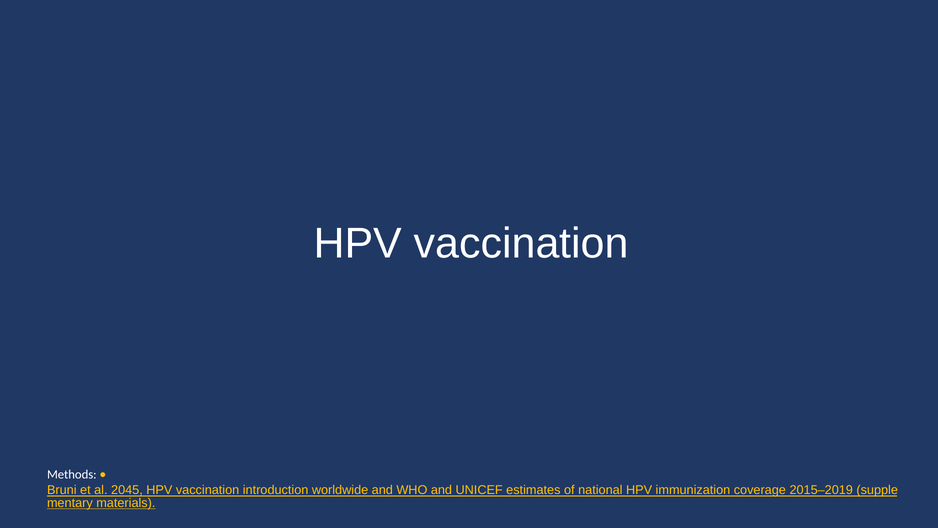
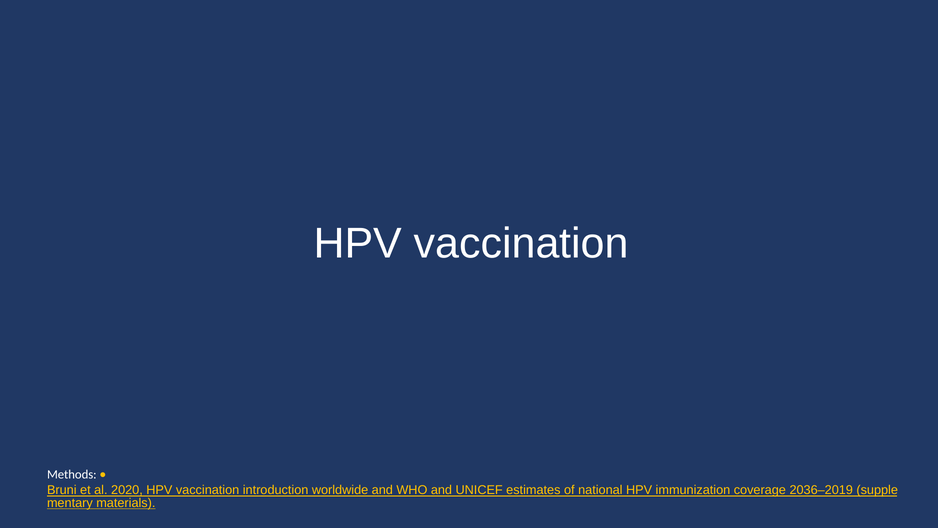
2045: 2045 -> 2020 (127, 490)
2015–2019: 2015–2019 -> 2036–2019 (821, 490)
